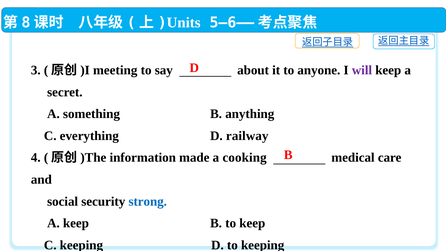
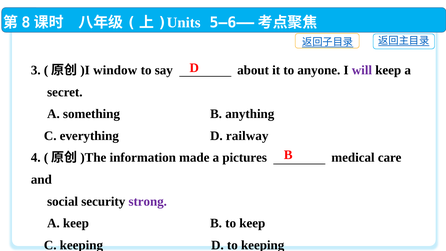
meeting: meeting -> window (115, 70)
cooking: cooking -> pictures (245, 158)
strong colour: blue -> purple (148, 201)
